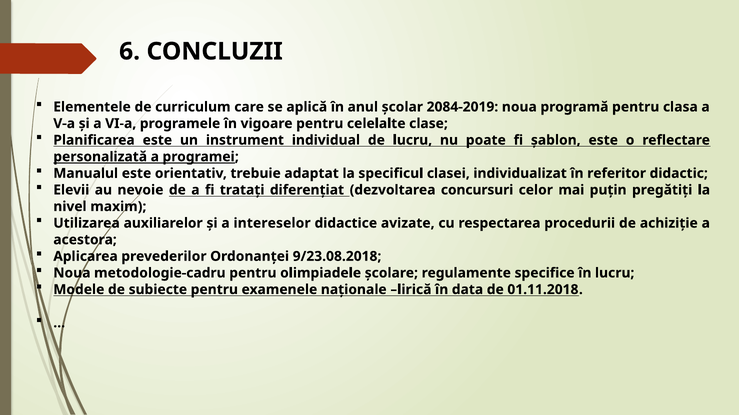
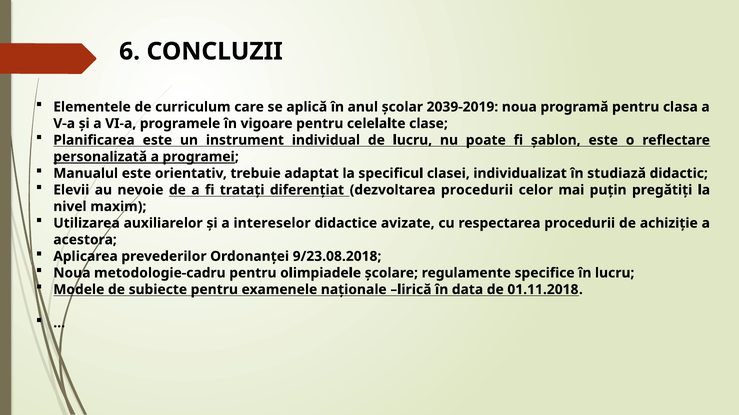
2084-2019: 2084-2019 -> 2039-2019 (462, 107)
referitor: referitor -> studiază (617, 174)
dezvoltarea concursuri: concursuri -> procedurii (477, 190)
